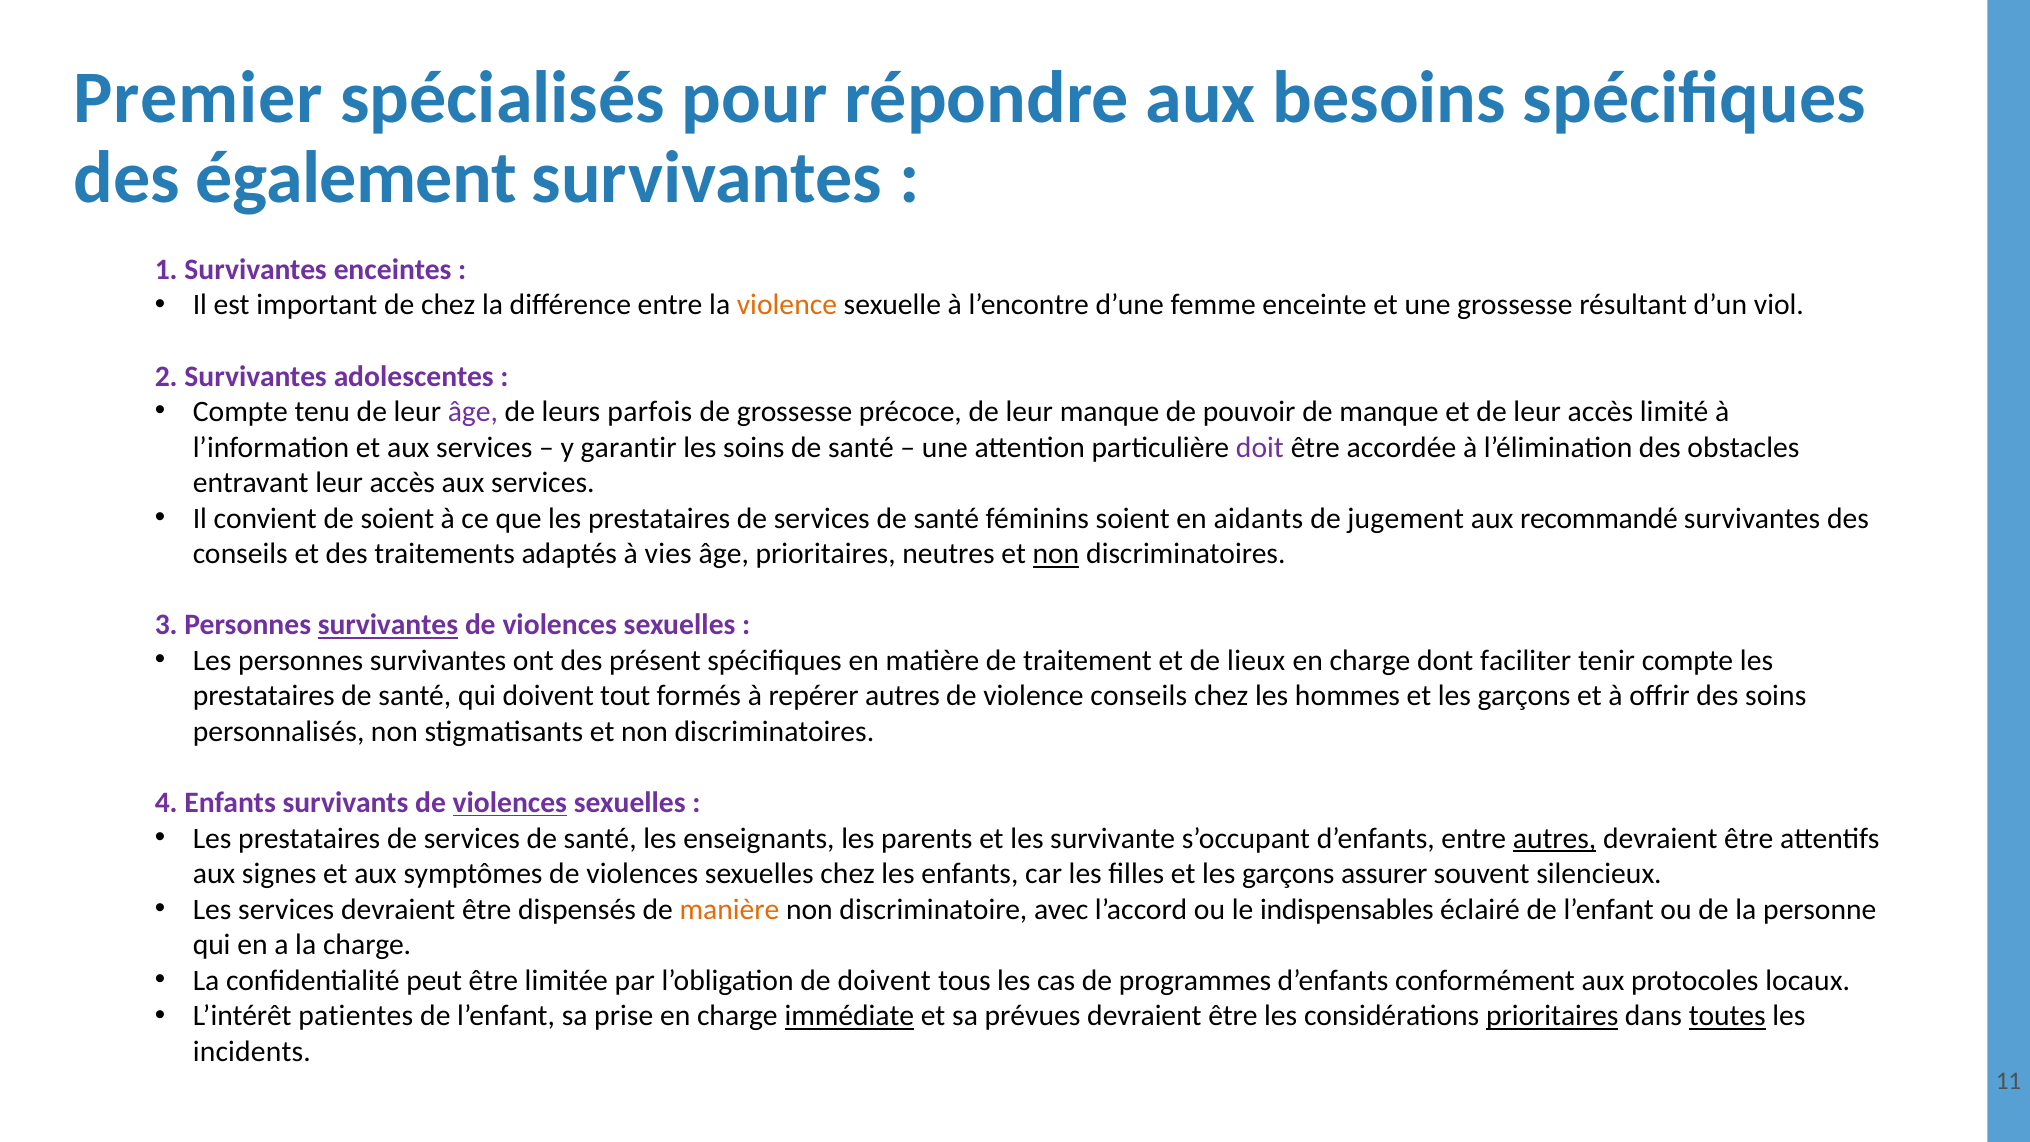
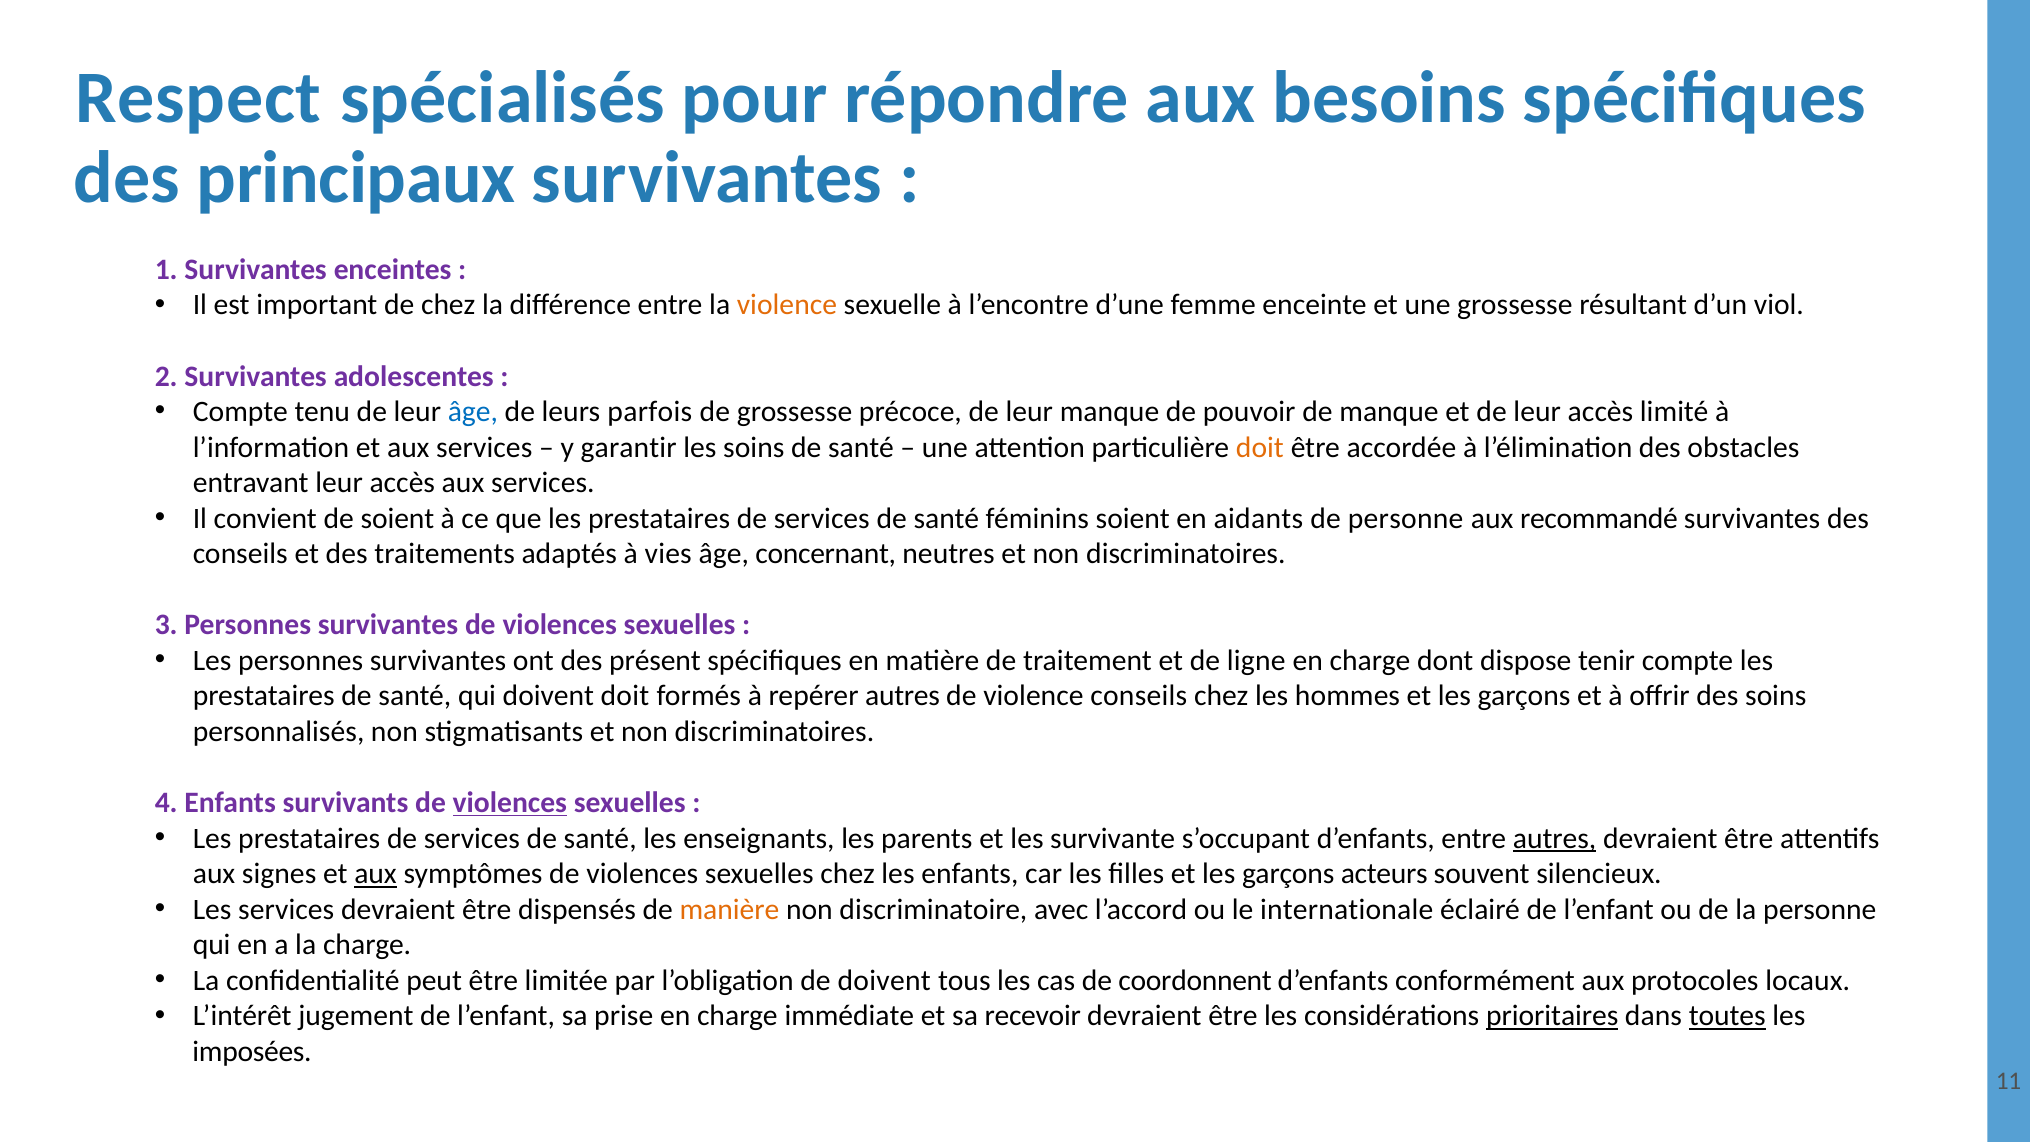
Premier: Premier -> Respect (198, 98)
également: également -> principaux (356, 178)
âge colour: purple -> blue (473, 412)
doit colour: purple -> orange (1260, 447)
de jugement: jugement -> personne (1406, 518)
âge prioritaires: prioritaires -> concernant (826, 554)
non underline: present -> none (1056, 554)
survivantes underline: present -> none (388, 625)
lieux: lieux -> ligne (1256, 661)
faciliter: faciliter -> dispose (1526, 661)
doivent tout: tout -> doit (625, 696)
aux underline: none -> present (376, 874)
assurer: assurer -> acteurs (1384, 874)
indispensables: indispensables -> internationale (1347, 909)
programmes: programmes -> coordonnent (1195, 980)
patientes: patientes -> jugement (356, 1016)
immédiate underline: present -> none (849, 1016)
prévues: prévues -> recevoir (1033, 1016)
incidents: incidents -> imposées (252, 1052)
